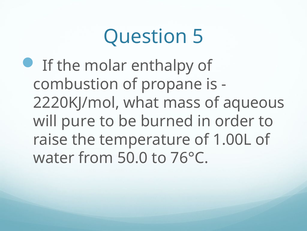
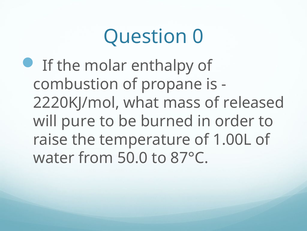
5: 5 -> 0 (198, 37)
aqueous: aqueous -> released (254, 102)
76°C: 76°C -> 87°C (189, 158)
